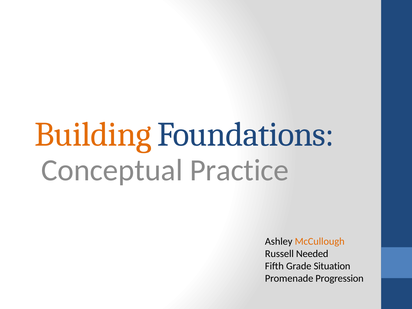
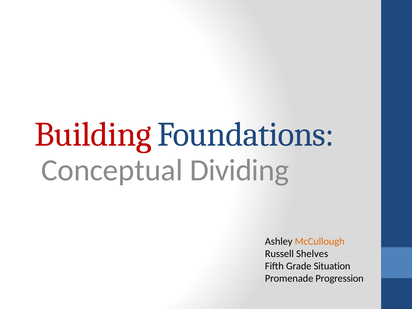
Building colour: orange -> red (93, 134)
Practice: Practice -> Dividing (239, 170)
Needed: Needed -> Shelves (312, 254)
